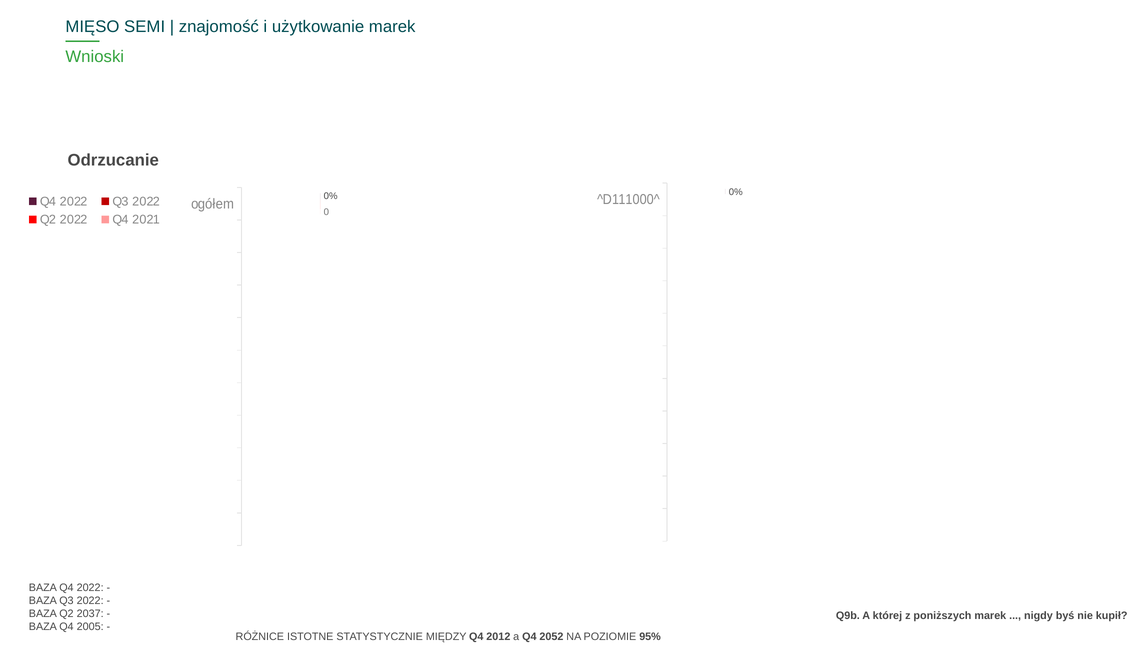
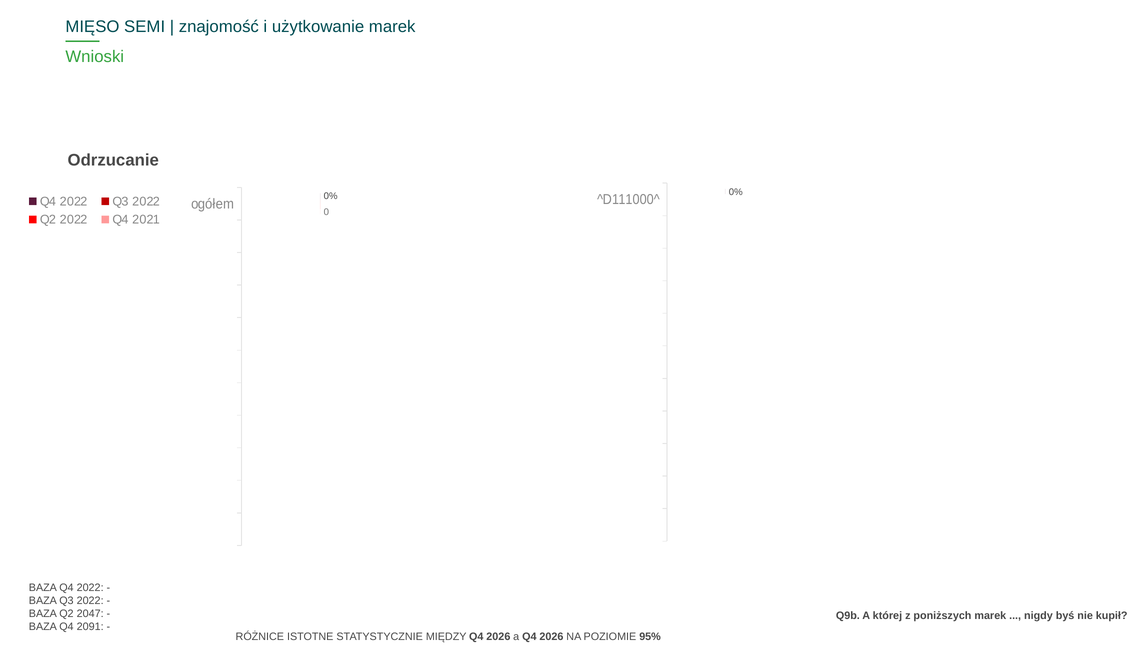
2037: 2037 -> 2047 (90, 614)
2005: 2005 -> 2091 (90, 627)
MIĘDZY Q4 2012: 2012 -> 2026 (498, 636)
a Q4 2052: 2052 -> 2026 (551, 636)
